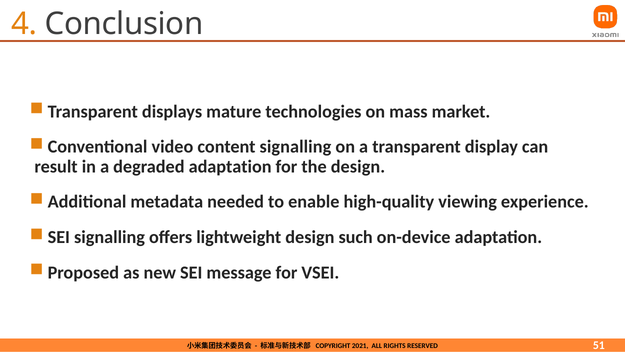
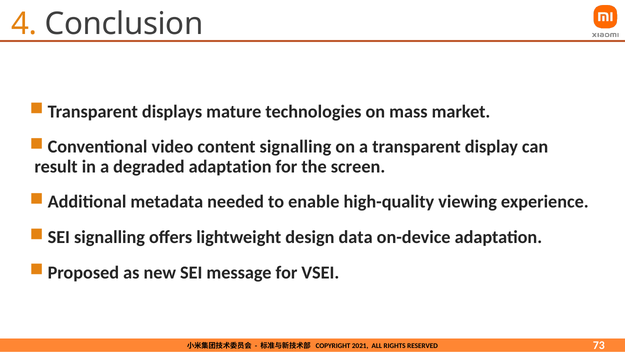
the design: design -> screen (358, 166)
such: such -> data (356, 237)
51: 51 -> 73 (599, 345)
